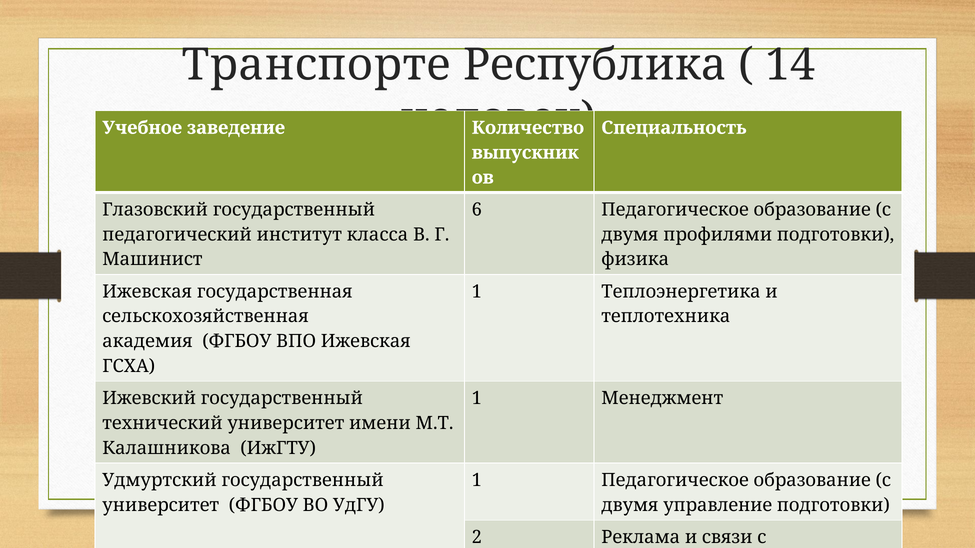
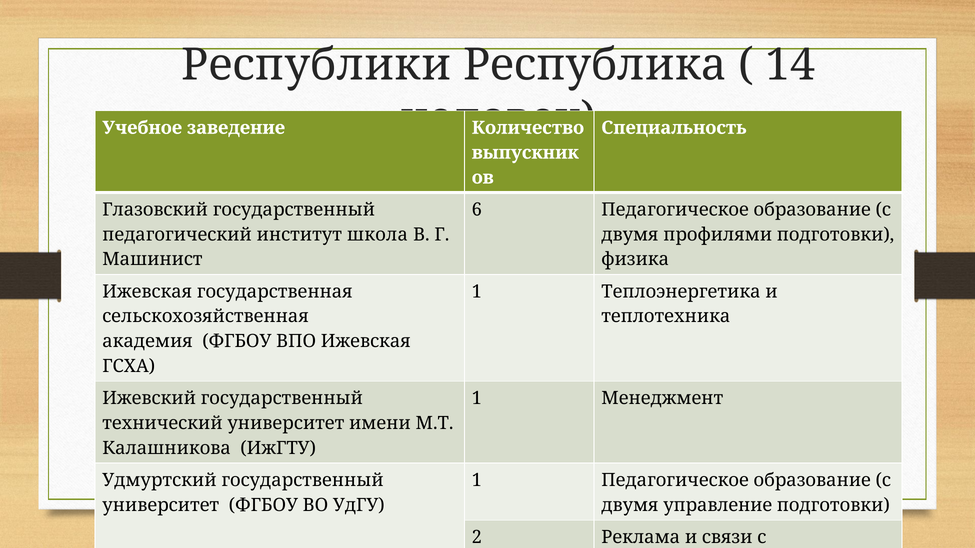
Транспорте: Транспорте -> Республики (316, 65)
класса: класса -> школа (377, 235)
